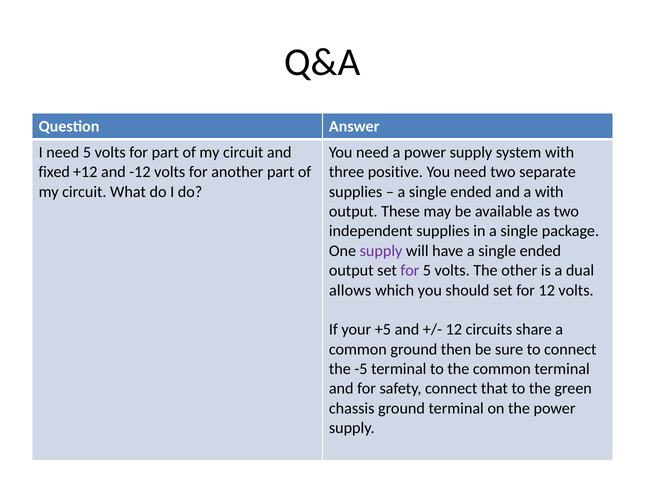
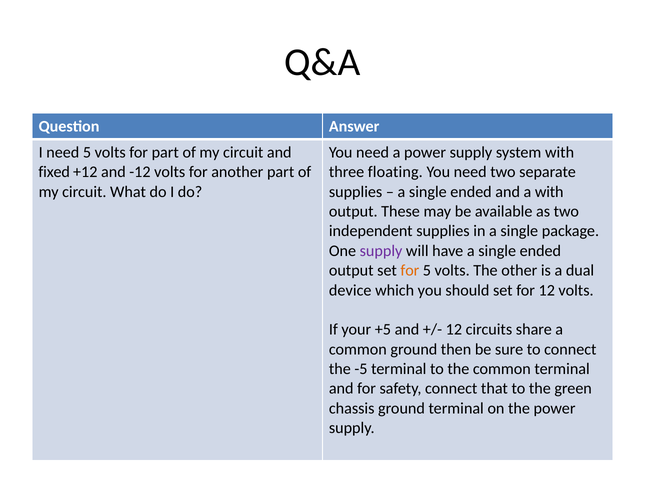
positive: positive -> floating (395, 172)
for colour: purple -> orange (410, 270)
allows: allows -> device (350, 290)
